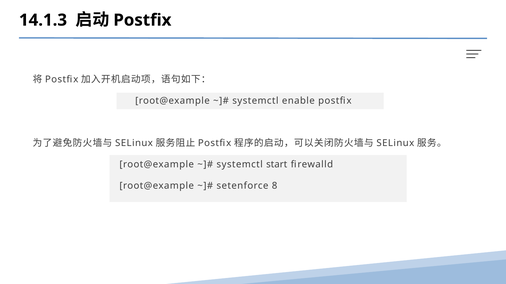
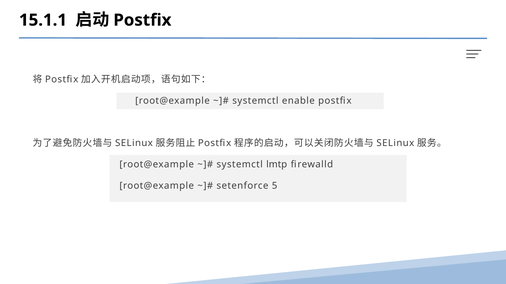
14.1.3: 14.1.3 -> 15.1.1 (43, 20)
start: start -> lmtp (277, 165)
8: 8 -> 5 (275, 186)
